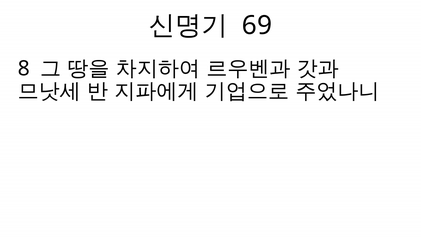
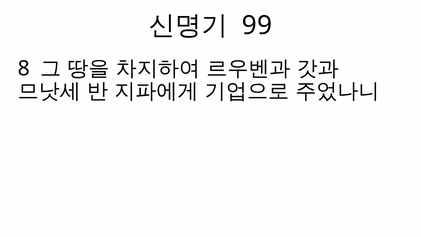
69: 69 -> 99 (257, 25)
